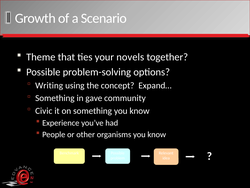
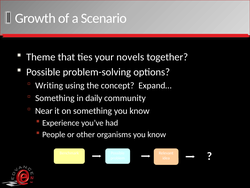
gave: gave -> daily (94, 98)
Civic: Civic -> Near (44, 111)
